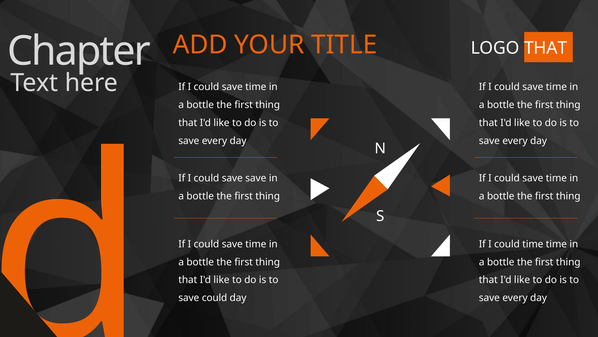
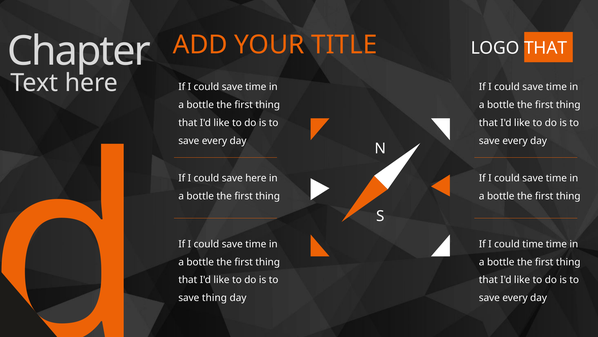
save save: save -> here (256, 178)
save could: could -> thing (214, 297)
